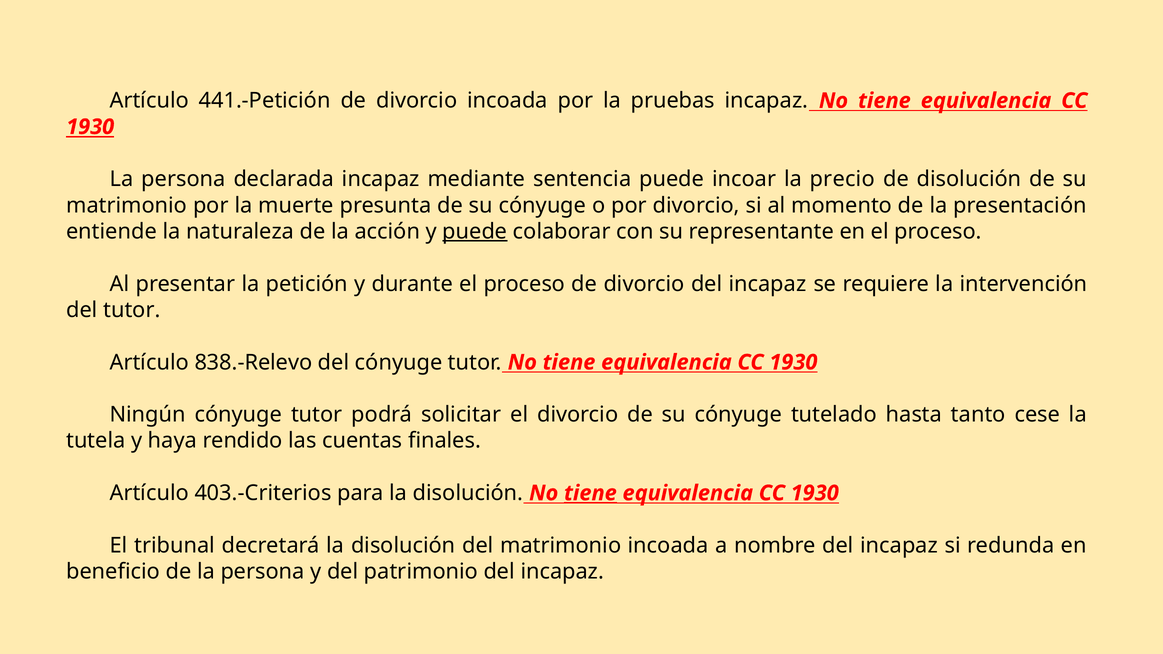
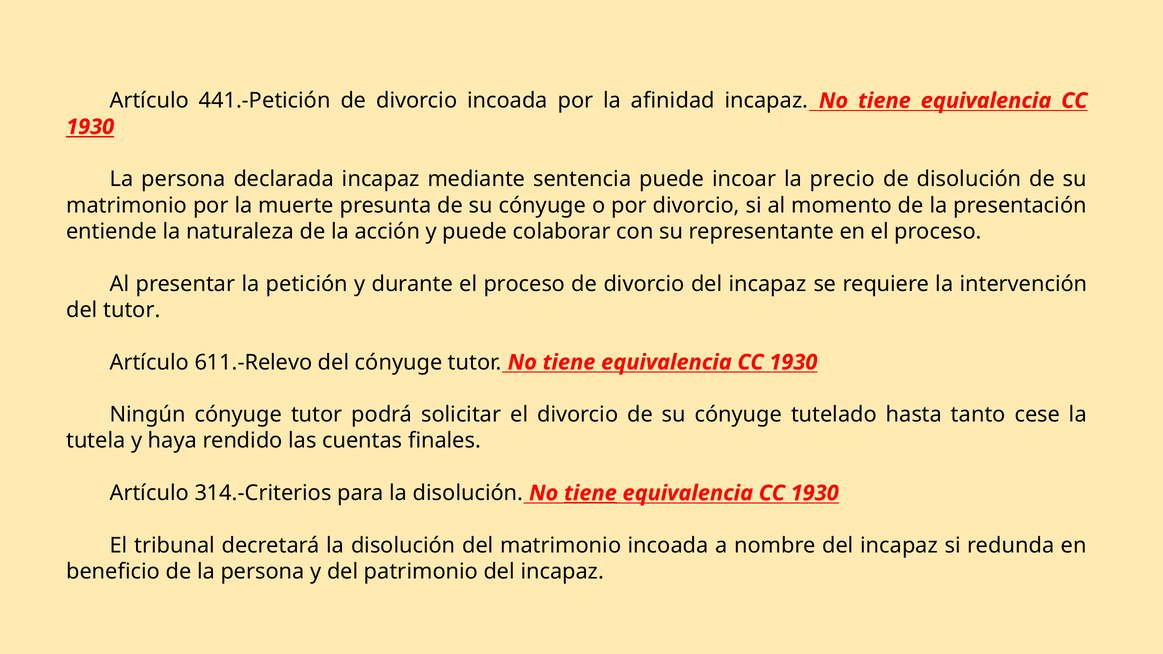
pruebas: pruebas -> afinidad (673, 101)
puede underline: present -> none (475, 232)
838.-Relevo: 838.-Relevo -> 611.-Relevo (253, 362)
403.-Criterios: 403.-Criterios -> 314.-Criterios (263, 493)
